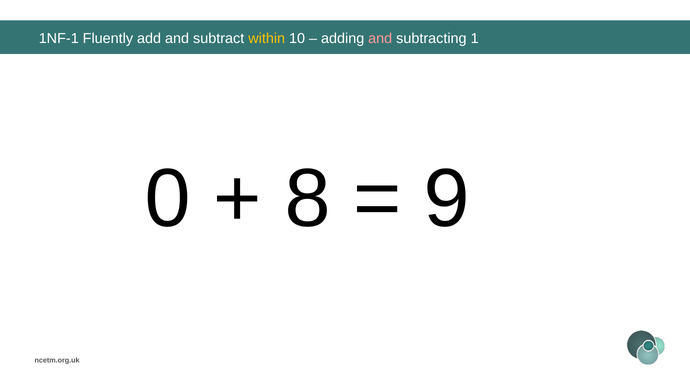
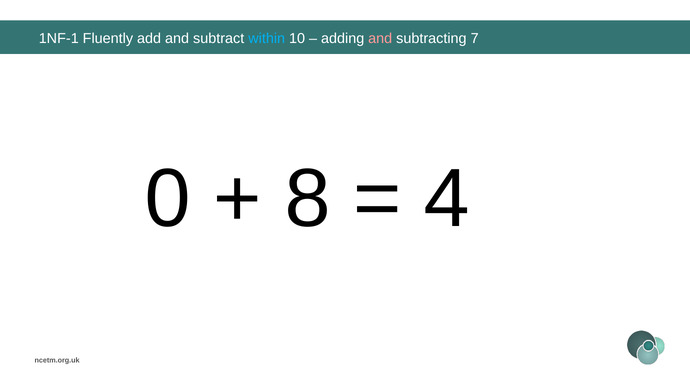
within colour: yellow -> light blue (267, 39)
1: 1 -> 7 (475, 39)
9: 9 -> 4 (447, 199)
